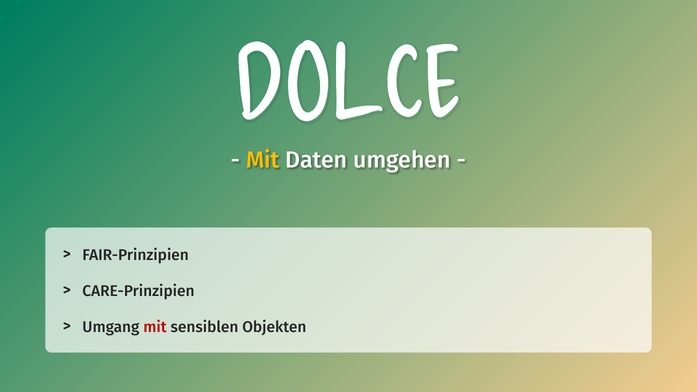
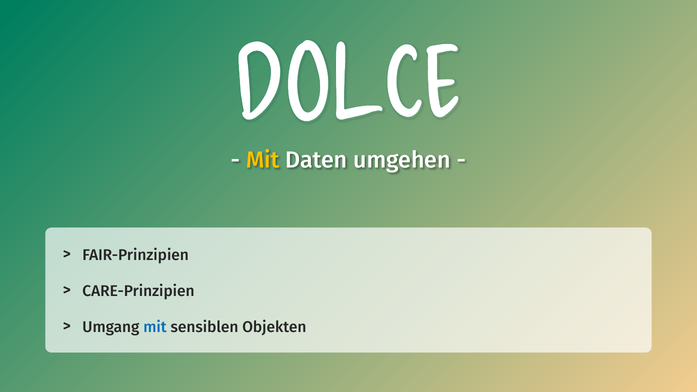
mit colour: red -> blue (155, 327)
